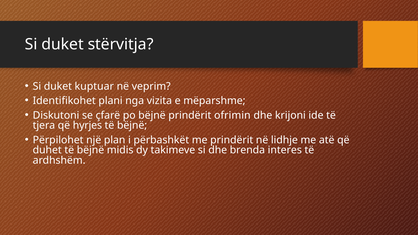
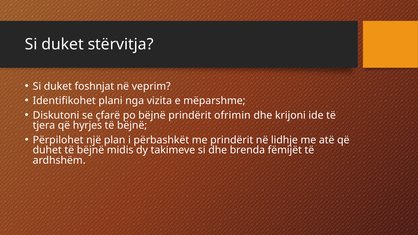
kuptuar: kuptuar -> foshnjat (94, 86)
interes: interes -> fëmijët (285, 150)
